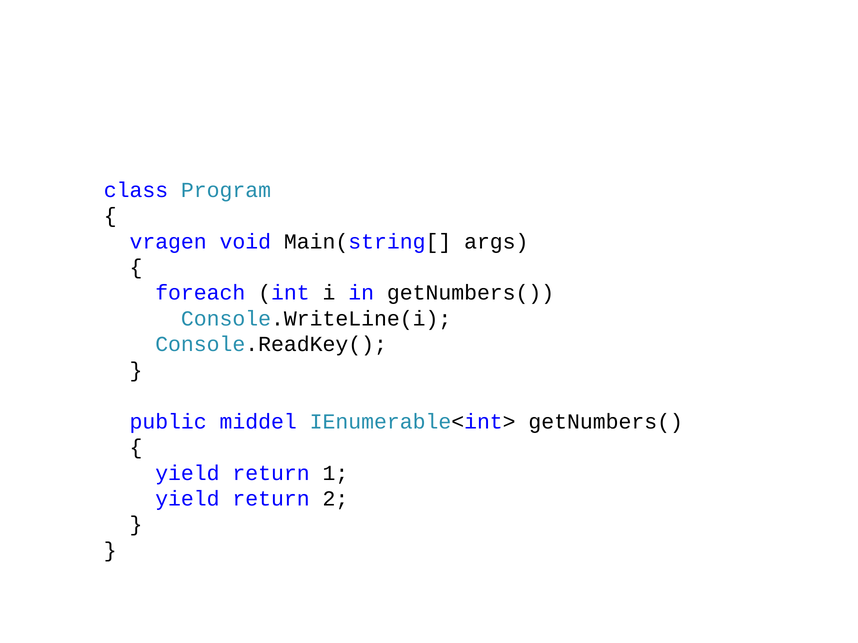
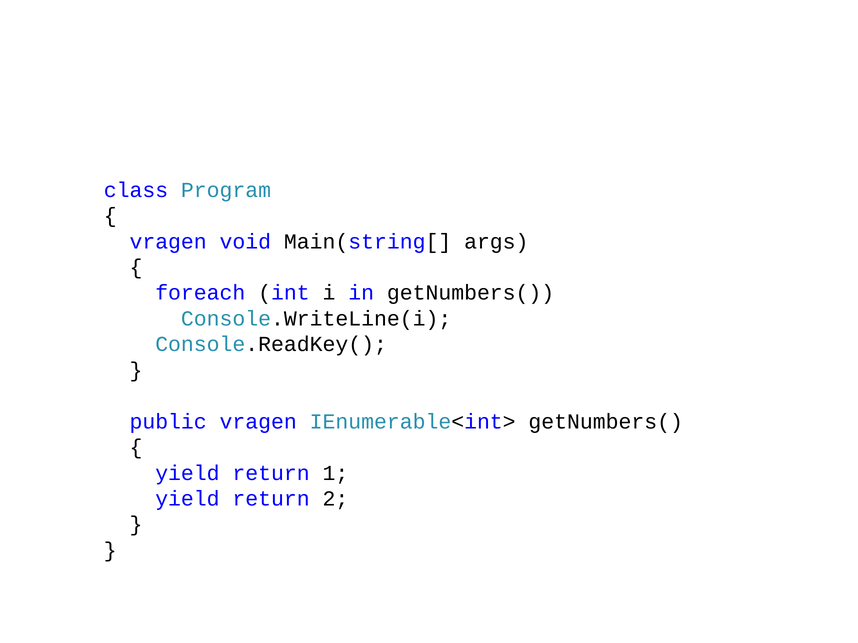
public middel: middel -> vragen (258, 422)
